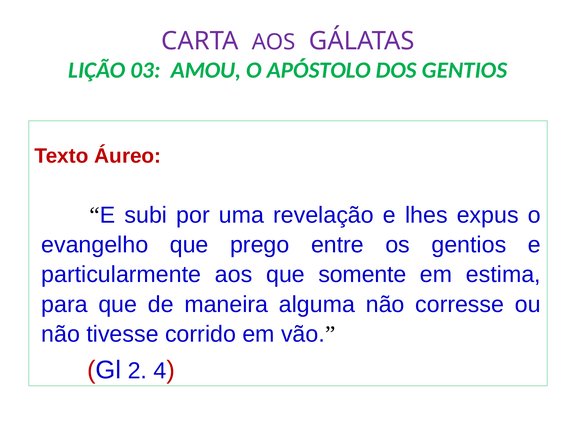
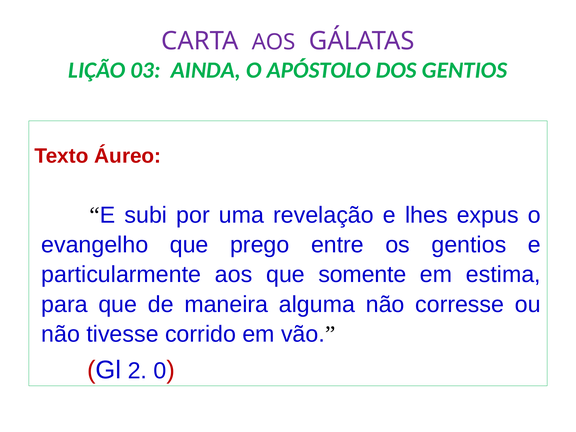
AMOU: AMOU -> AINDA (206, 70)
4: 4 -> 0 (160, 371)
